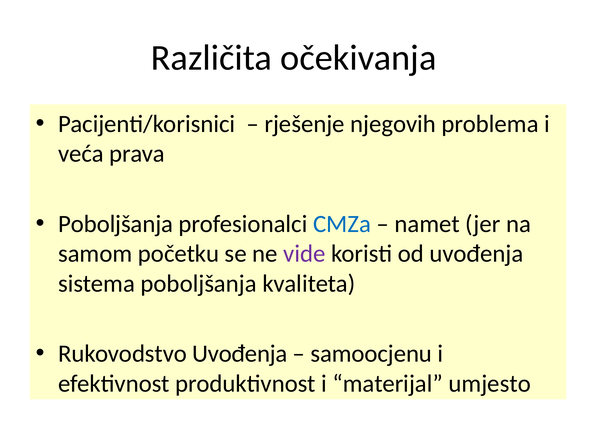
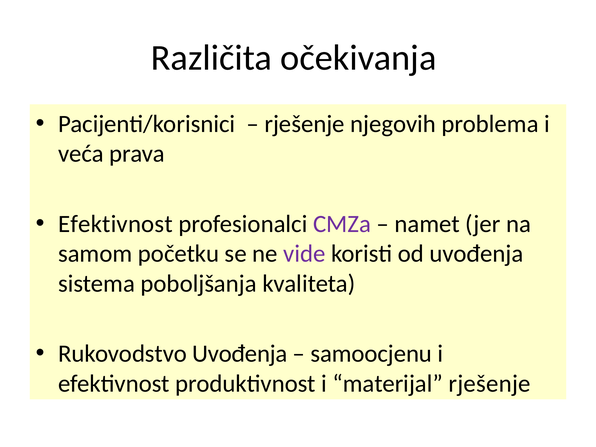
Poboljšanja: Poboljšanja -> Efektivnost (115, 224)
CMZa colour: blue -> purple (342, 224)
materijal umjesto: umjesto -> rješenje (490, 384)
